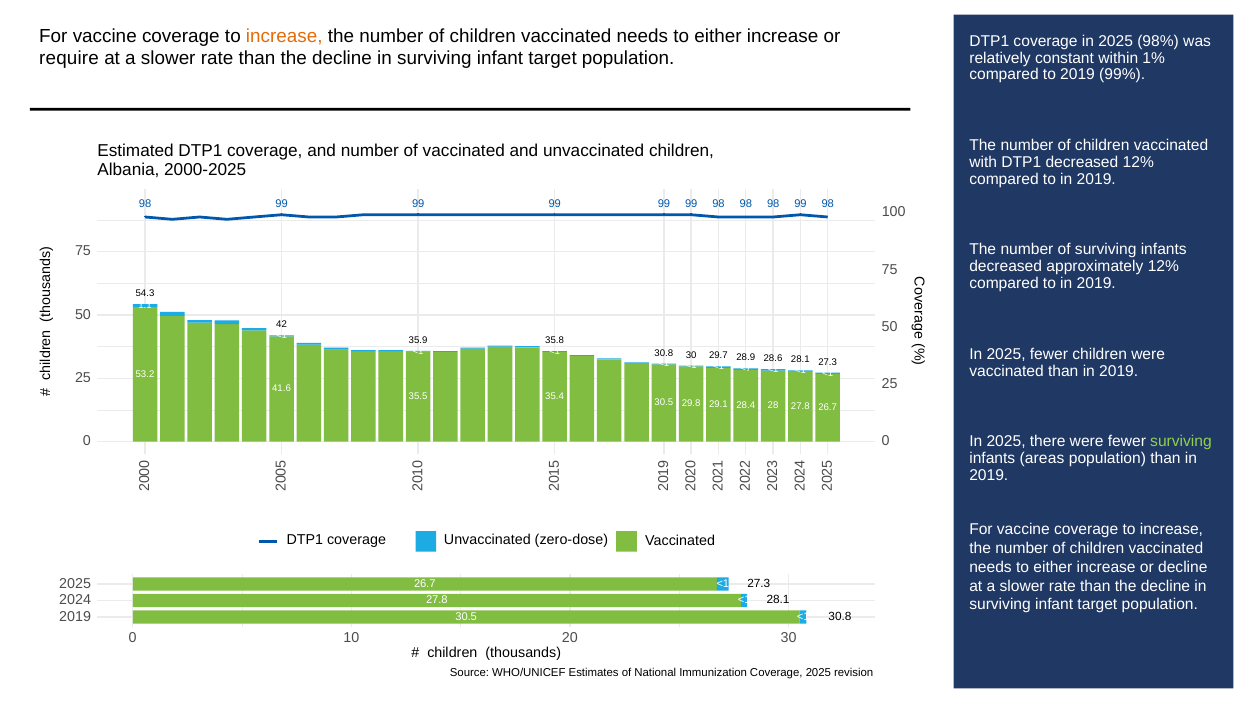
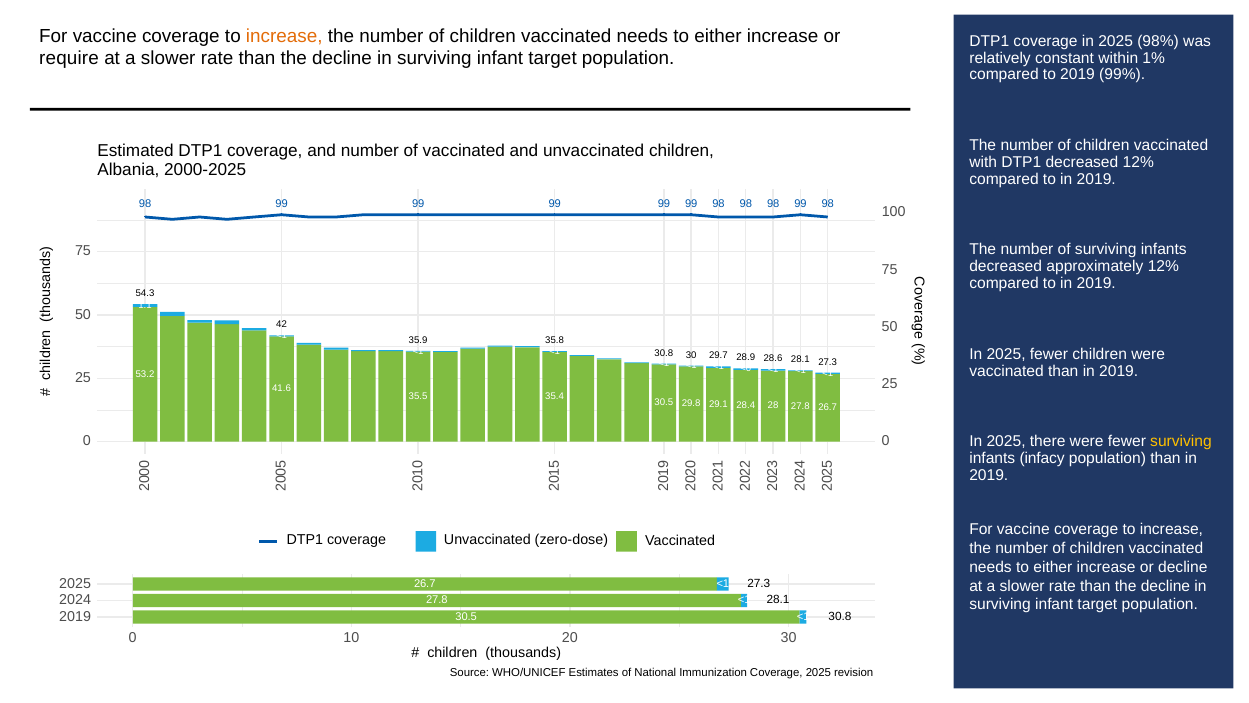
<7: <7 -> <0 (746, 369)
surviving colour: light green -> yellow (1181, 441)
areas: areas -> infacy (1042, 458)
